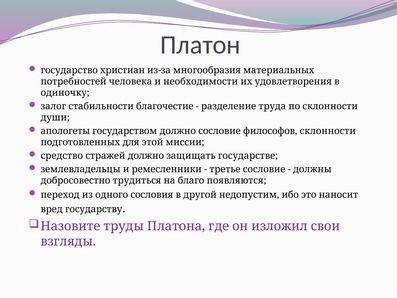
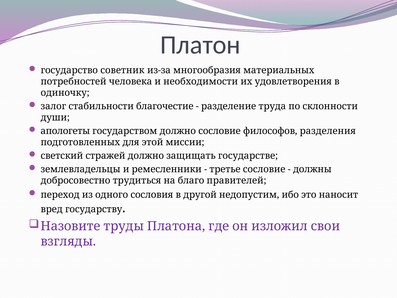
христиан: христиан -> советник (122, 70)
философов склонности: склонности -> разделения (328, 131)
средство: средство -> светский (62, 156)
появляются: появляются -> правителей (236, 180)
